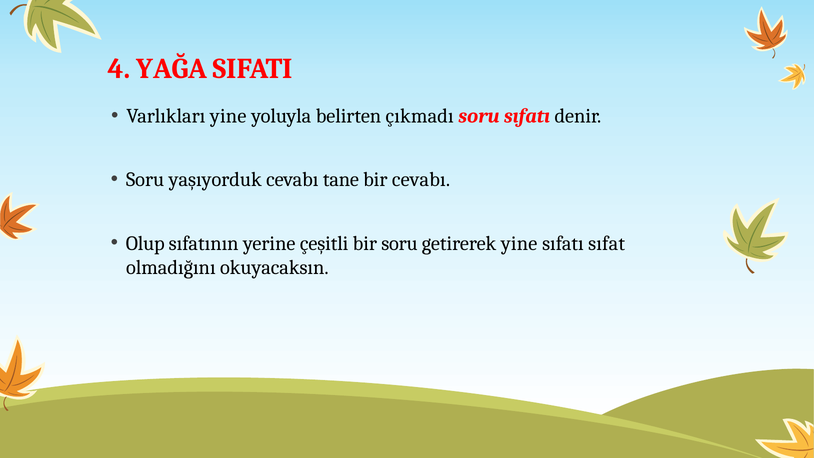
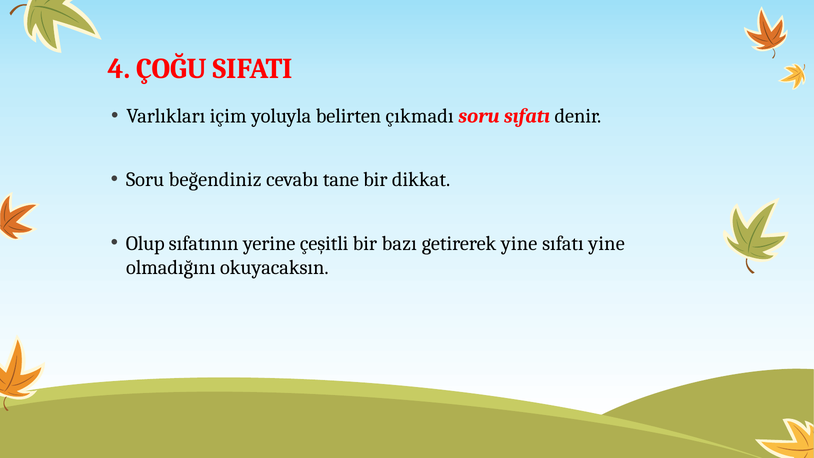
YAĞA: YAĞA -> ÇOĞU (172, 69)
Varlıkları yine: yine -> içim (228, 116)
yaşıyorduk: yaşıyorduk -> beğendiniz (215, 180)
bir cevabı: cevabı -> dikkat (421, 180)
bir soru: soru -> bazı (399, 243)
sıfatı sıfat: sıfat -> yine (607, 243)
